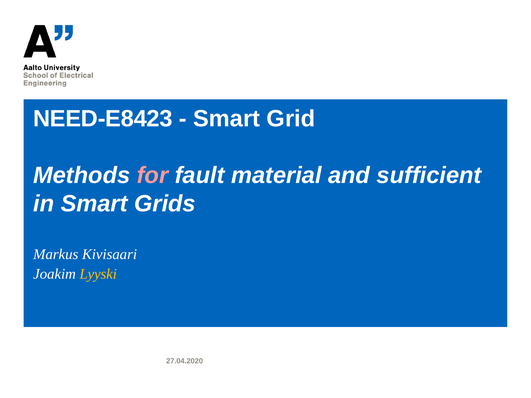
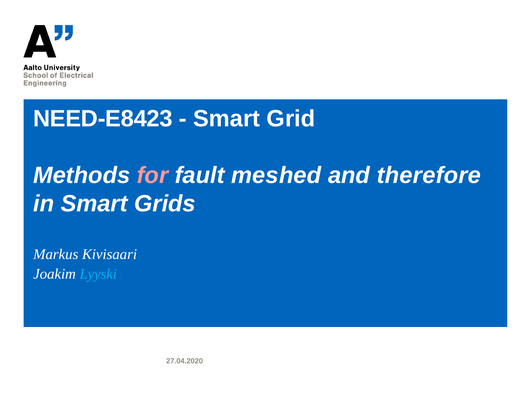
material: material -> meshed (276, 175)
sufficient: sufficient -> therefore (429, 175)
Lyyski colour: yellow -> light blue (98, 274)
